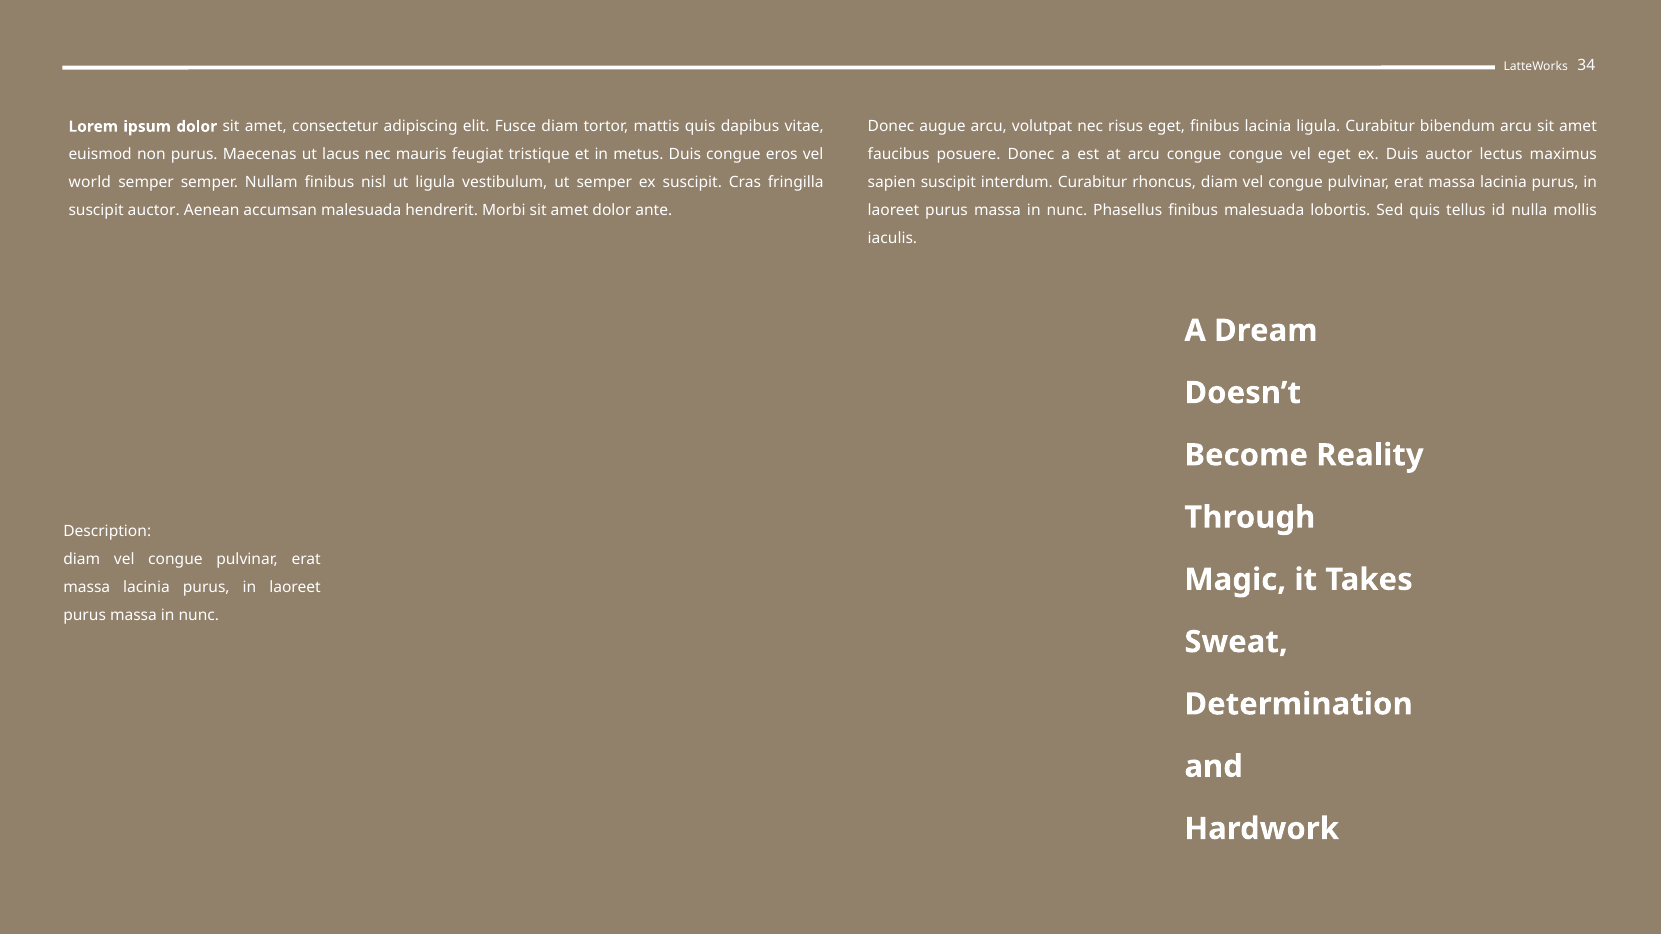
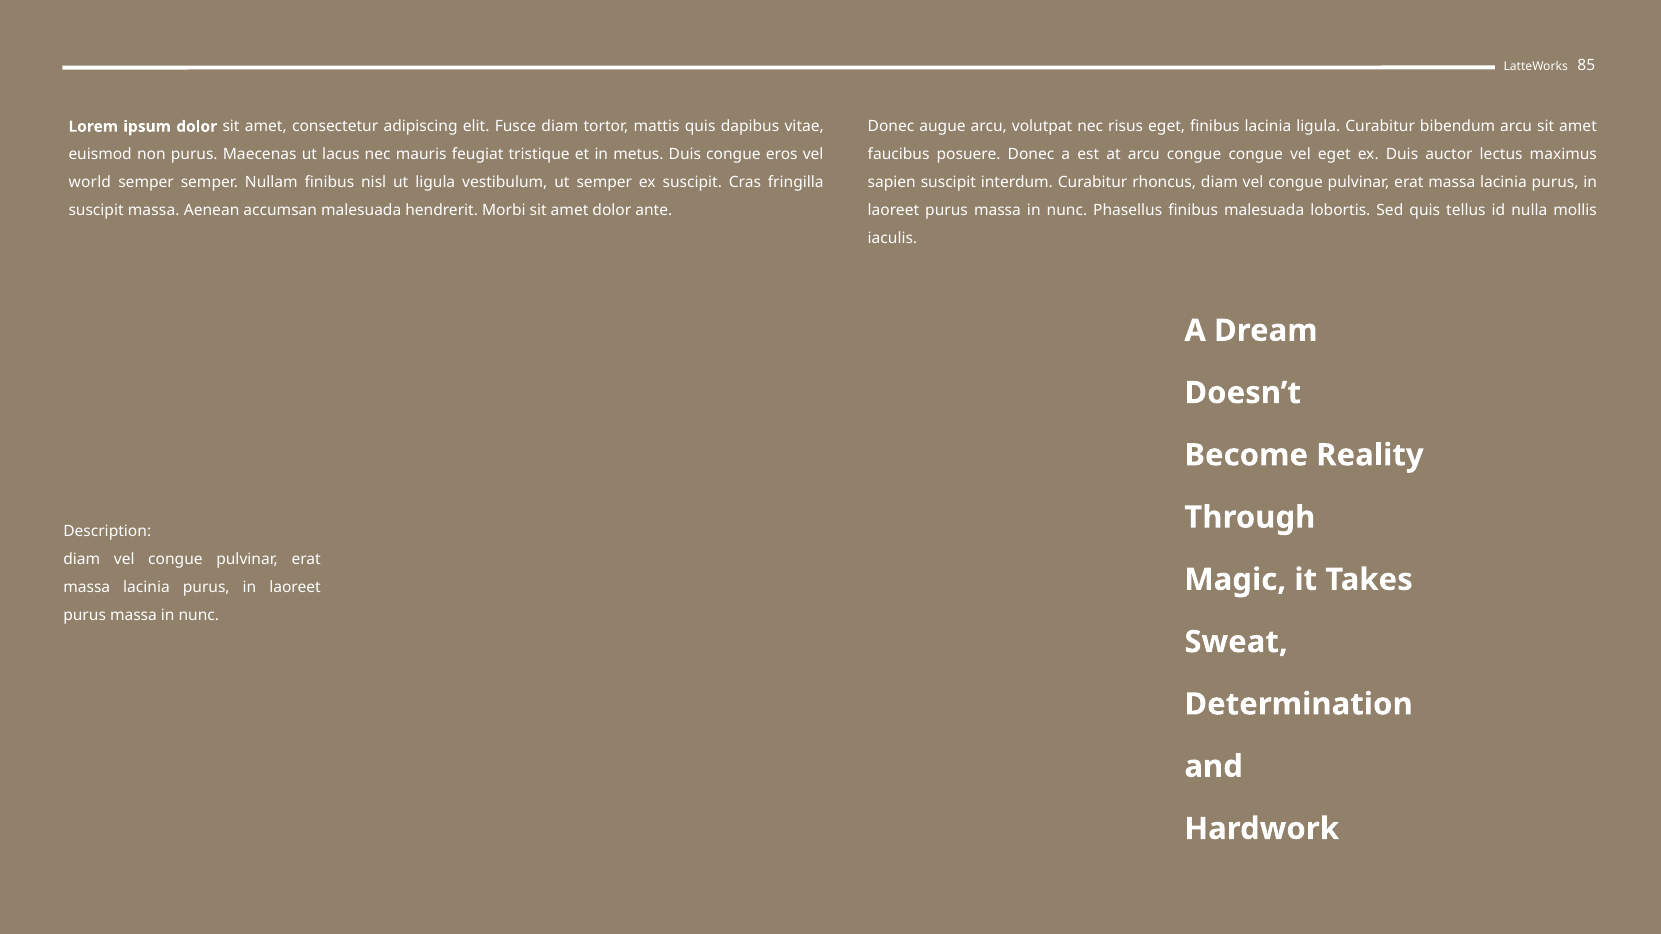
34: 34 -> 85 (1586, 66)
suscipit auctor: auctor -> massa (154, 211)
